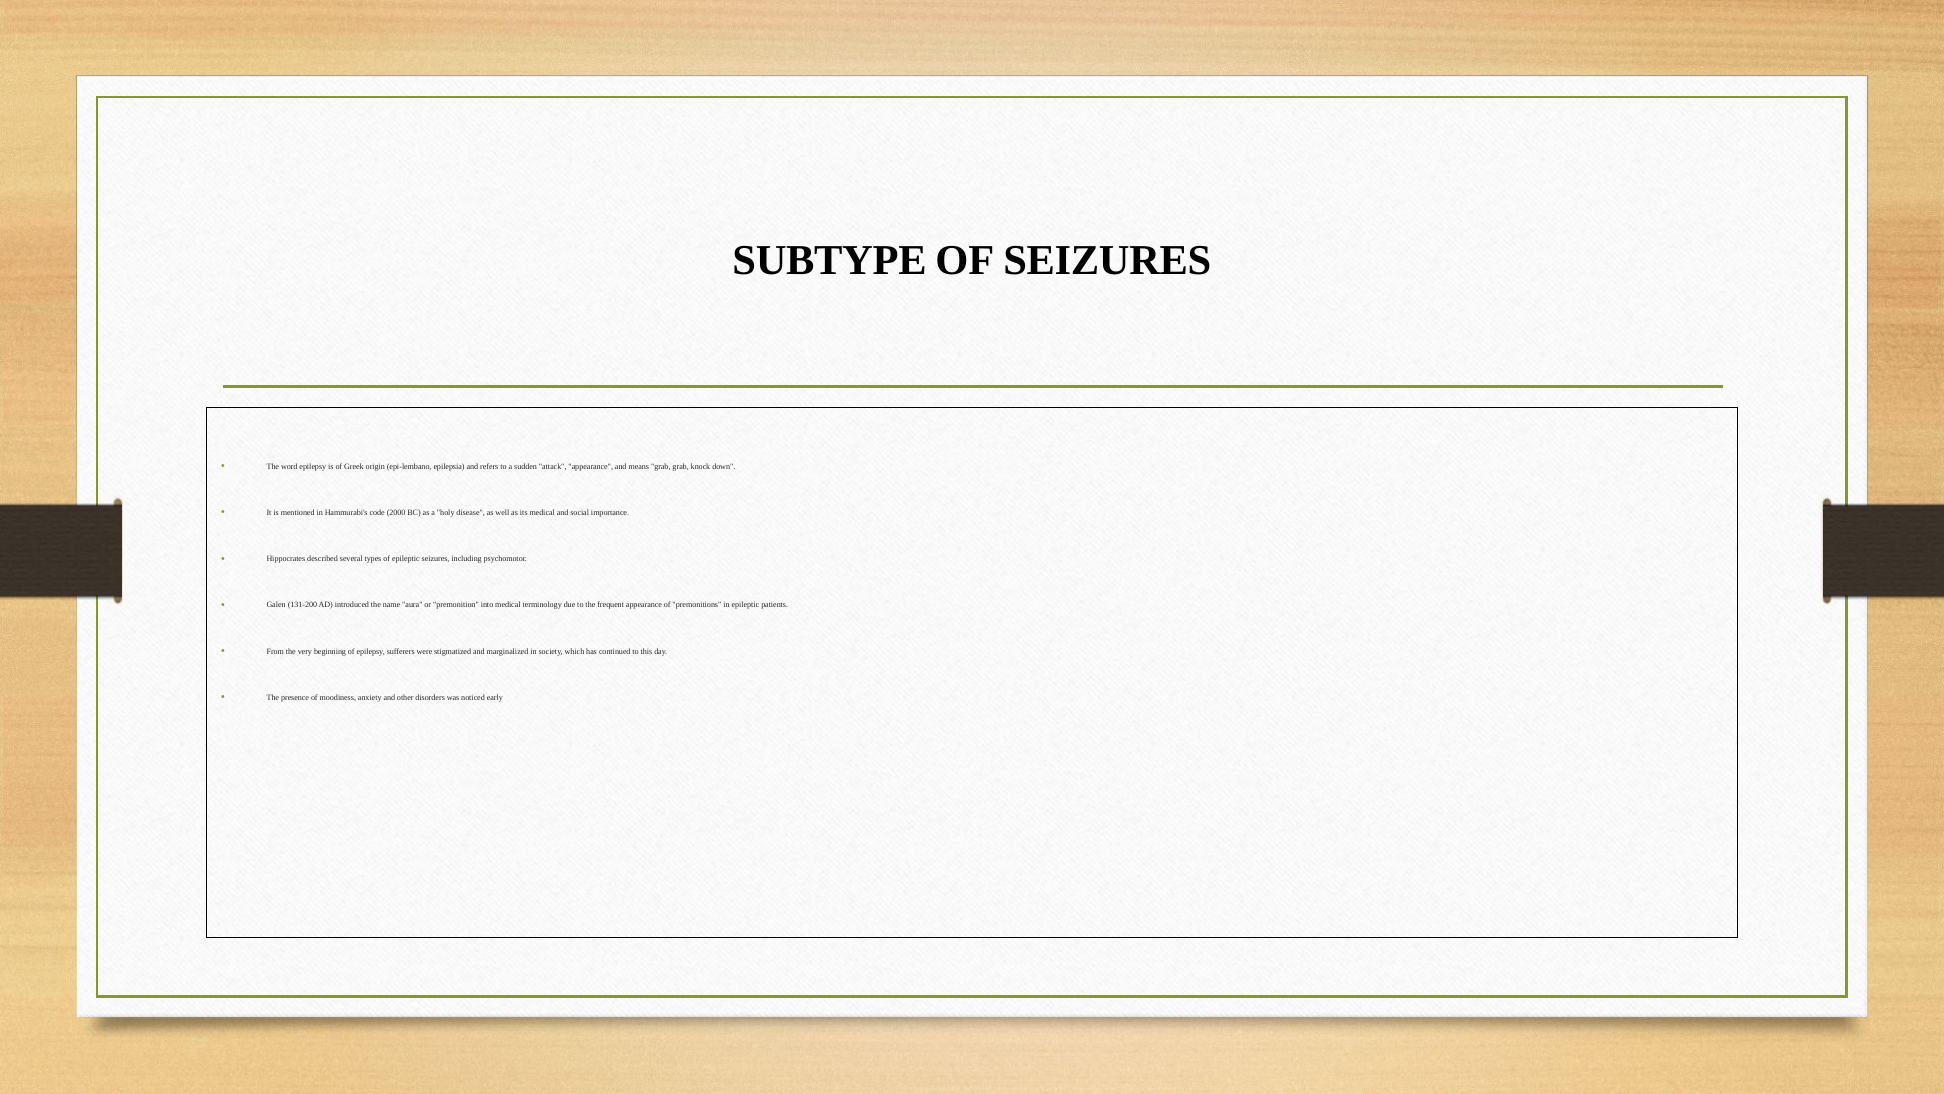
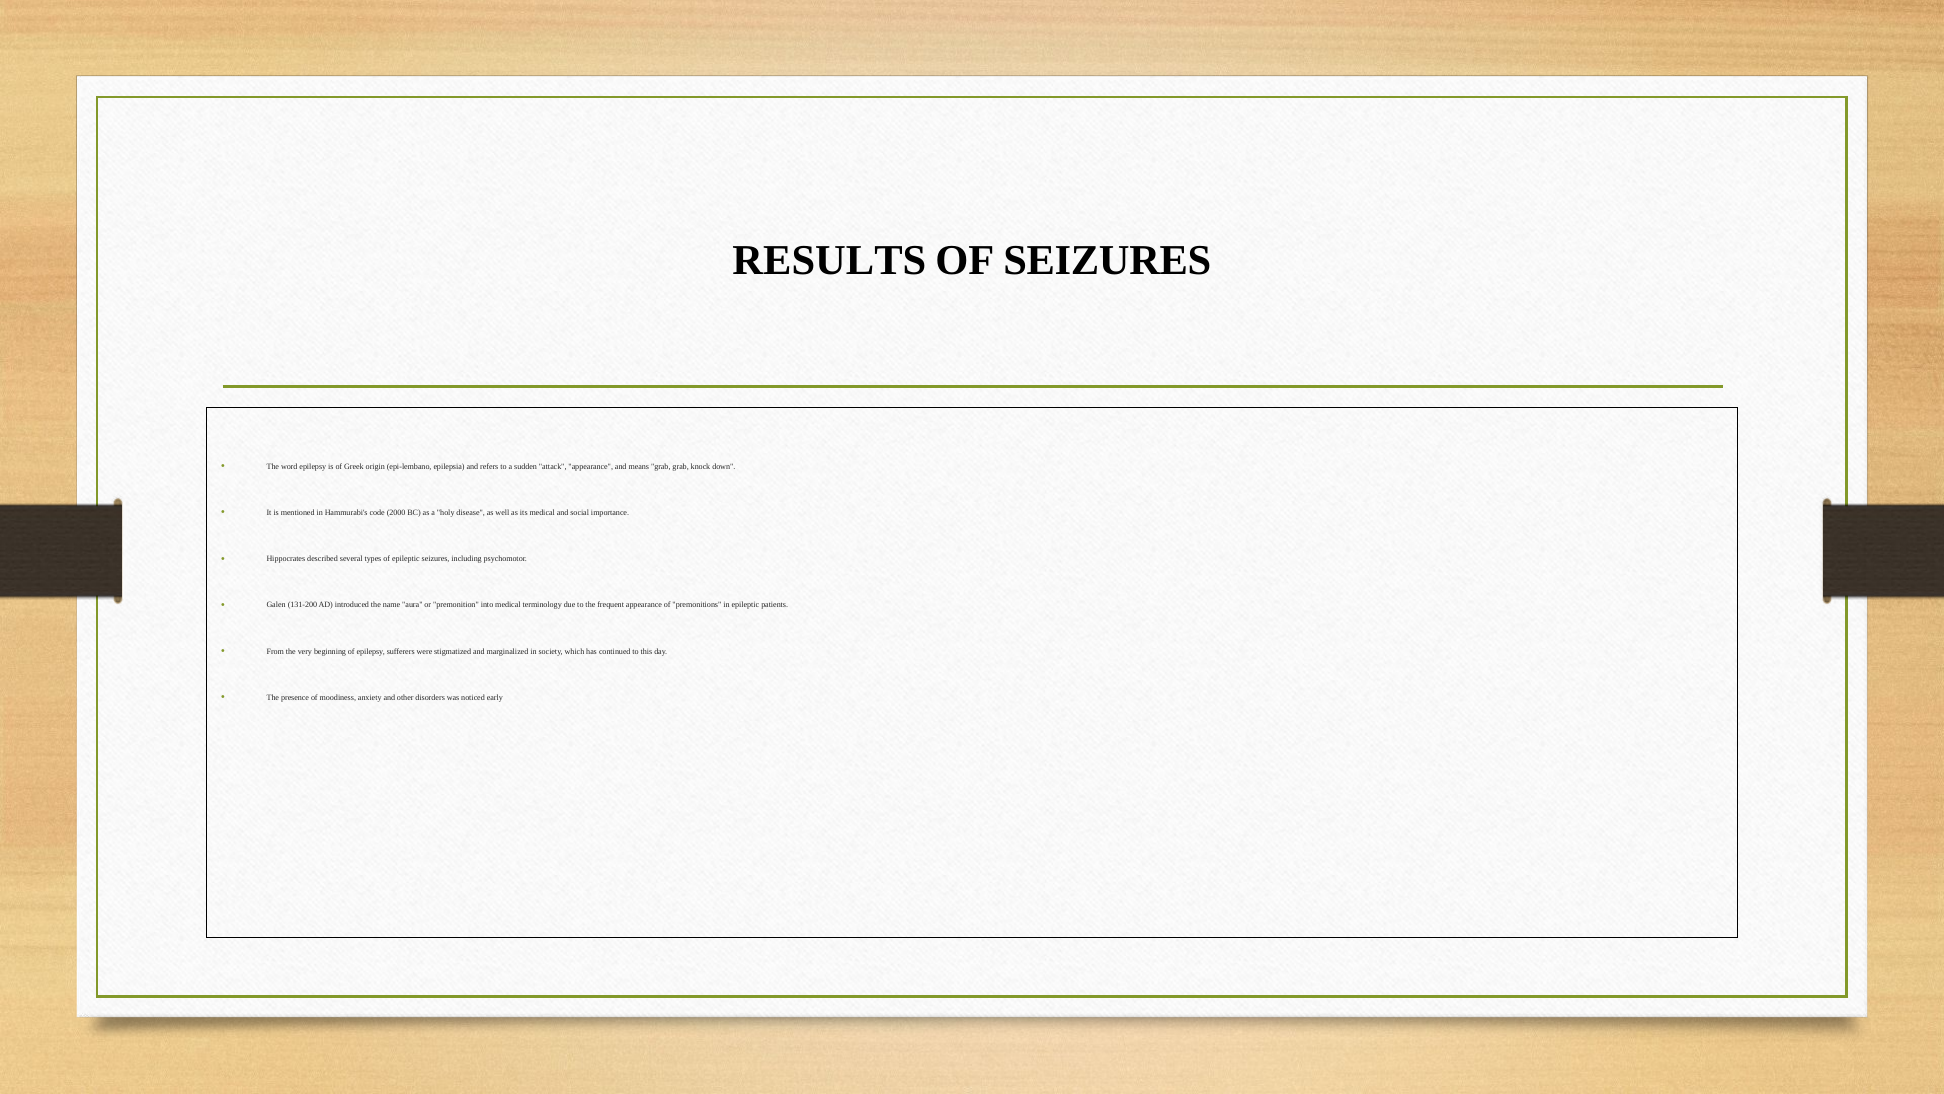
SUBTYPE: SUBTYPE -> RESULTS (829, 260)
